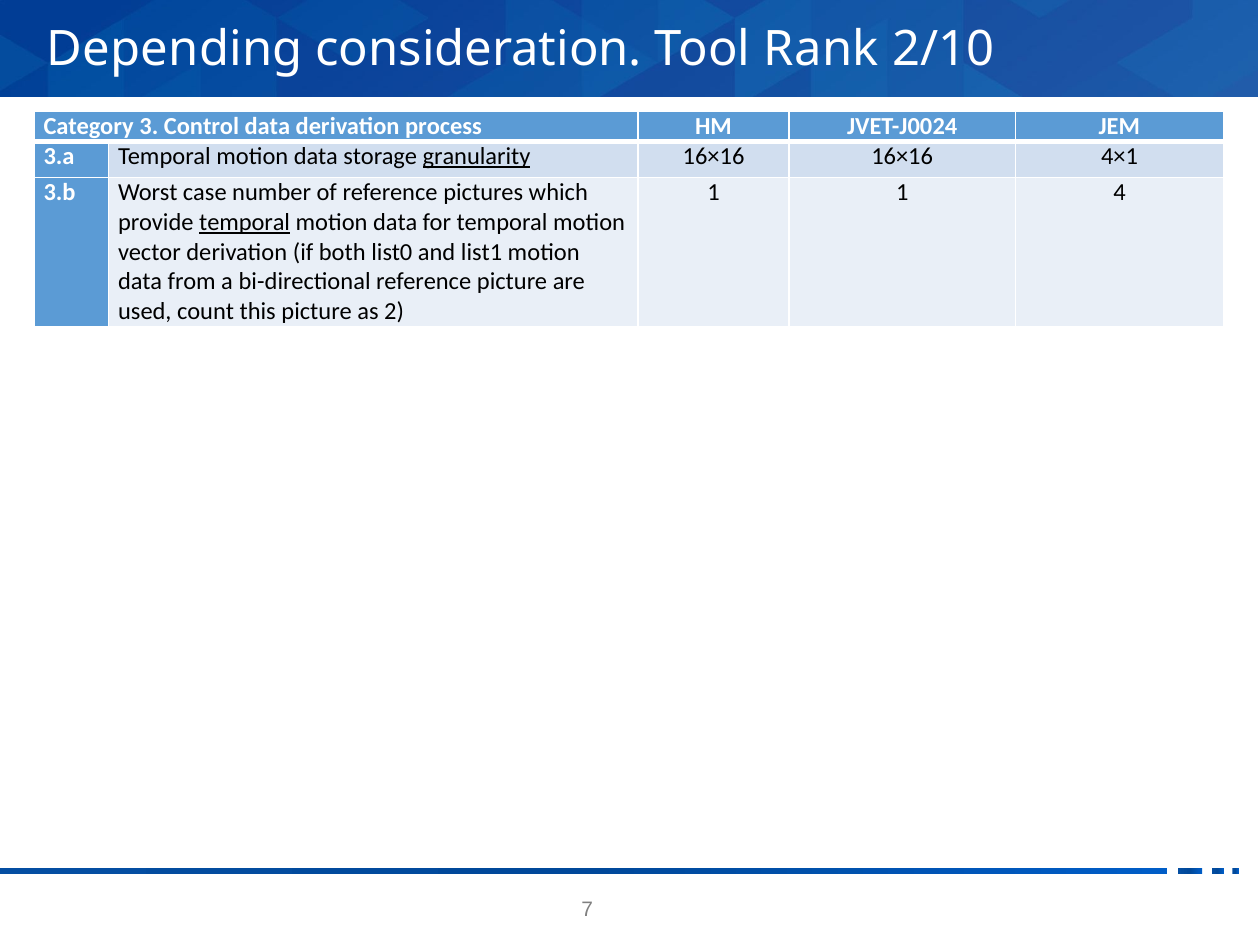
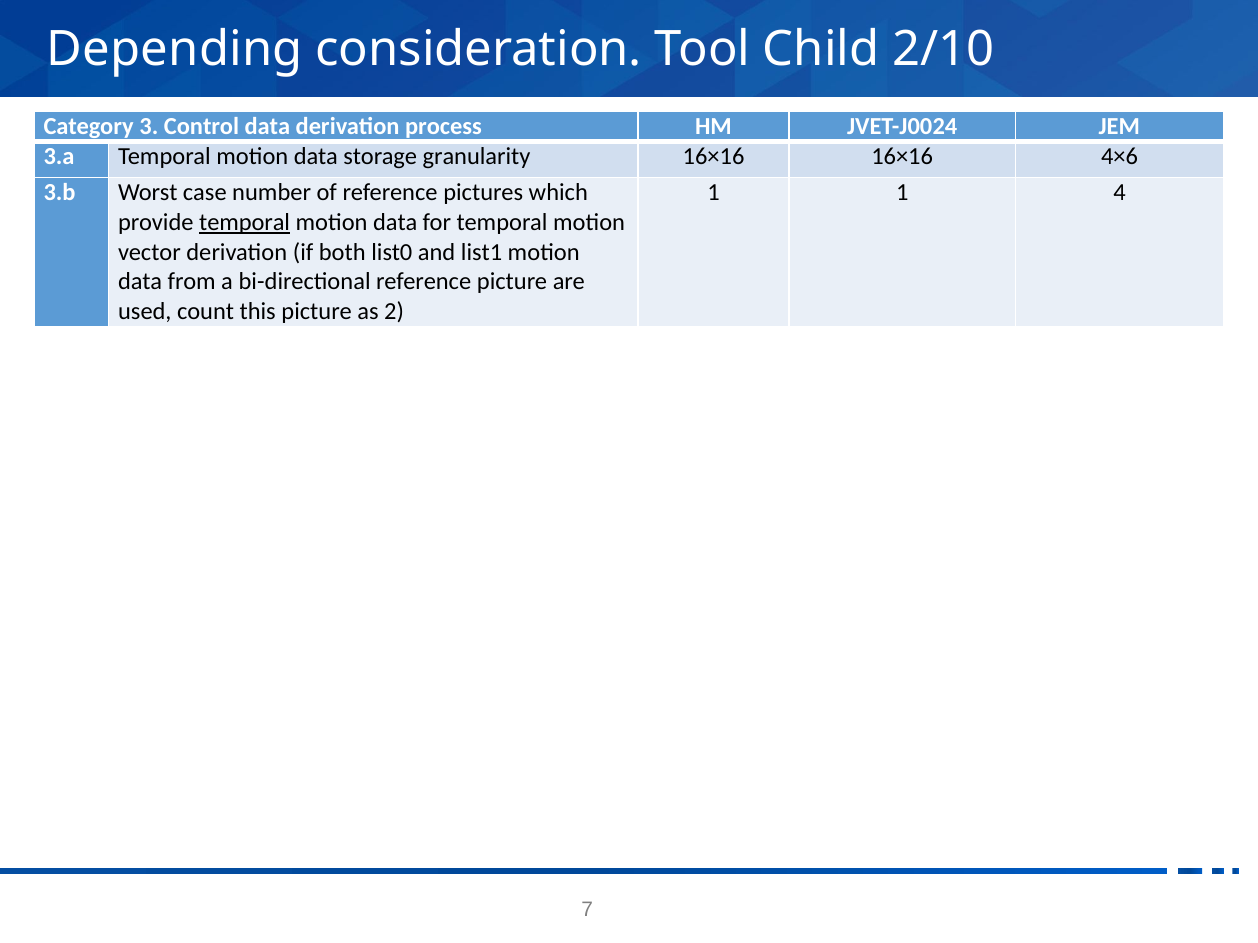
Rank: Rank -> Child (821, 49)
granularity underline: present -> none (476, 157)
4×1: 4×1 -> 4×6 (1120, 157)
